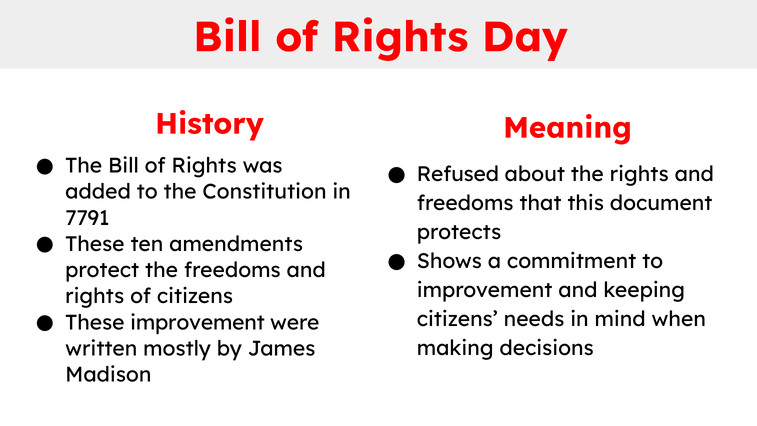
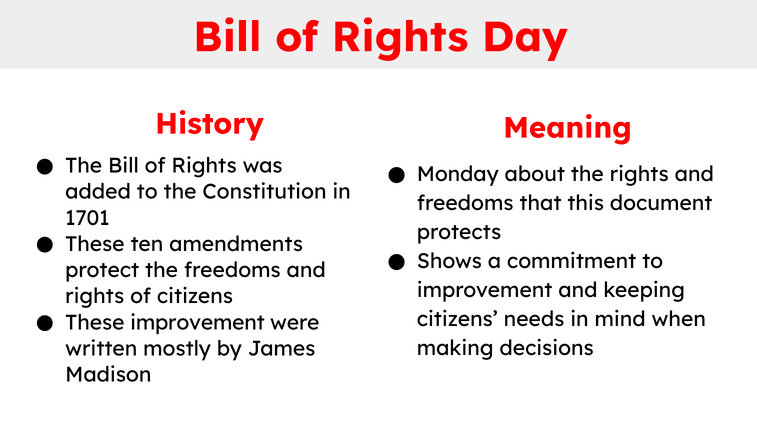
Refused: Refused -> Monday (458, 174)
7791: 7791 -> 1701 (87, 218)
